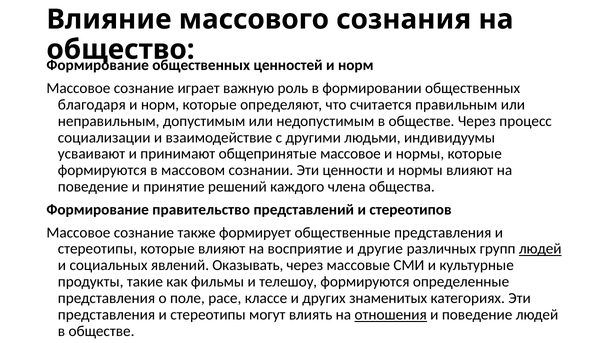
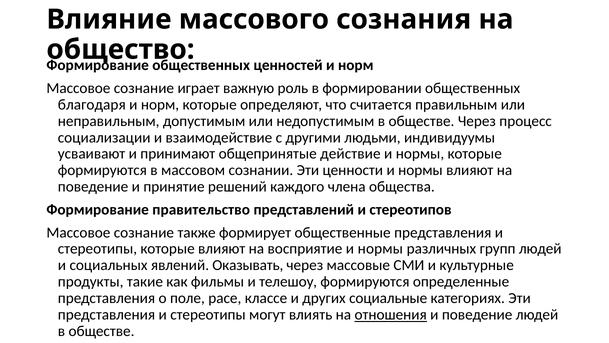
общепринятые массовое: массовое -> действие (350, 154)
восприятие и другие: другие -> нормы (380, 249)
людей underline: present -> none (540, 249)
знаменитых: знаменитых -> социальные (388, 298)
